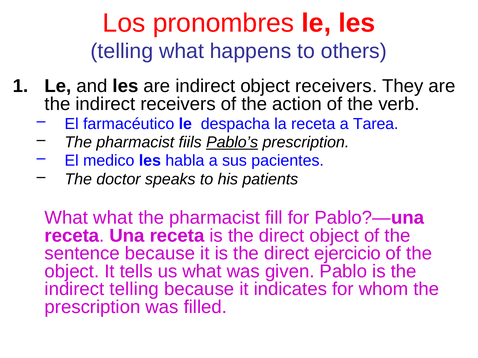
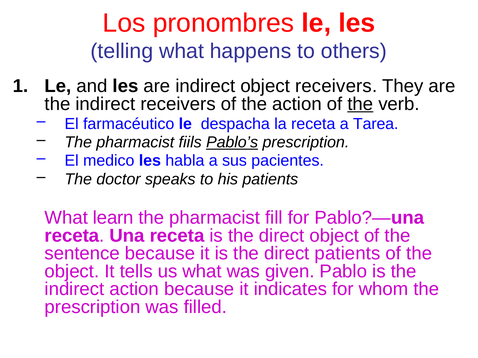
the underline: none -> present (360, 104)
What what: what -> learn (113, 218)
direct ejercicio: ejercicio -> patients (347, 254)
indirect telling: telling -> action (134, 289)
